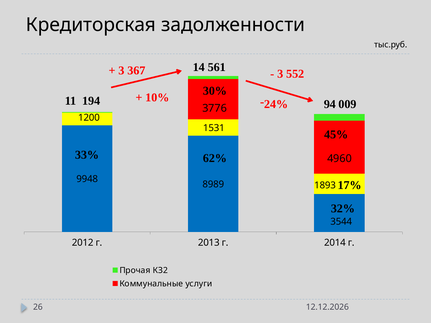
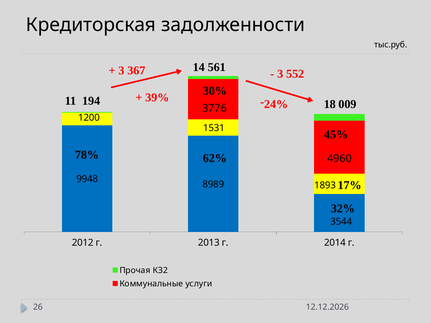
10%: 10% -> 39% (157, 98)
94: 94 -> 18 (330, 104)
33%: 33% -> 78% (87, 155)
